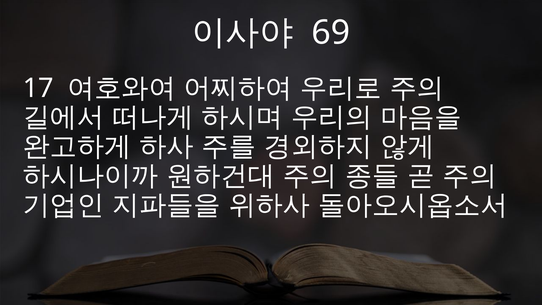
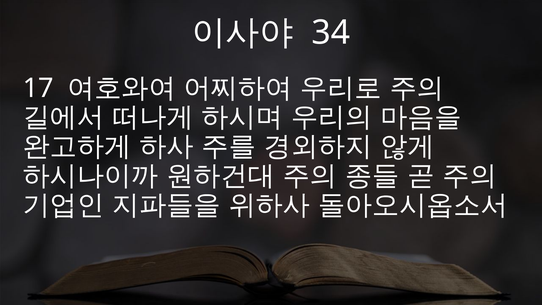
69: 69 -> 34 (331, 33)
